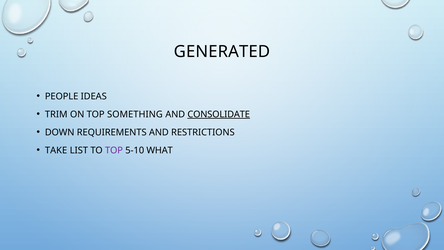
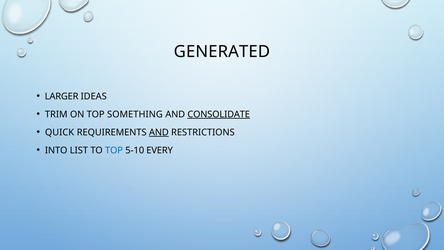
PEOPLE: PEOPLE -> LARGER (62, 96)
DOWN: DOWN -> QUICK (60, 132)
AND underline: none -> present (159, 132)
TAKE: TAKE -> INTO (56, 150)
TOP colour: purple -> blue (114, 150)
WHAT: WHAT -> EVERY (160, 150)
